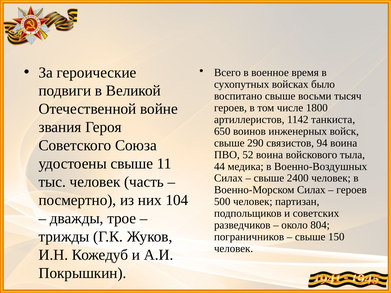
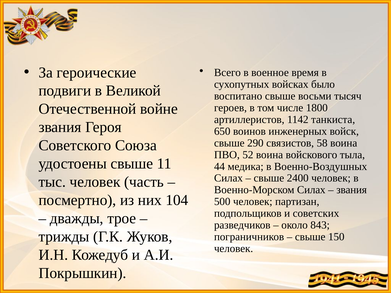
94: 94 -> 58 (322, 143)
героев: героев -> звания (352, 190)
804: 804 -> 843 (320, 225)
